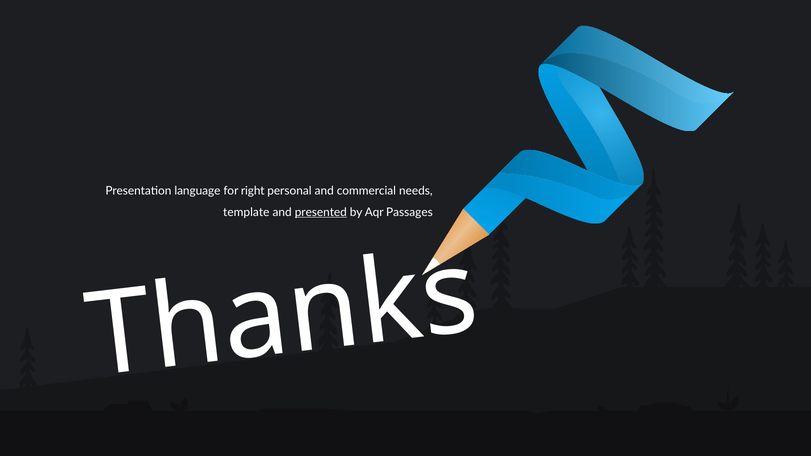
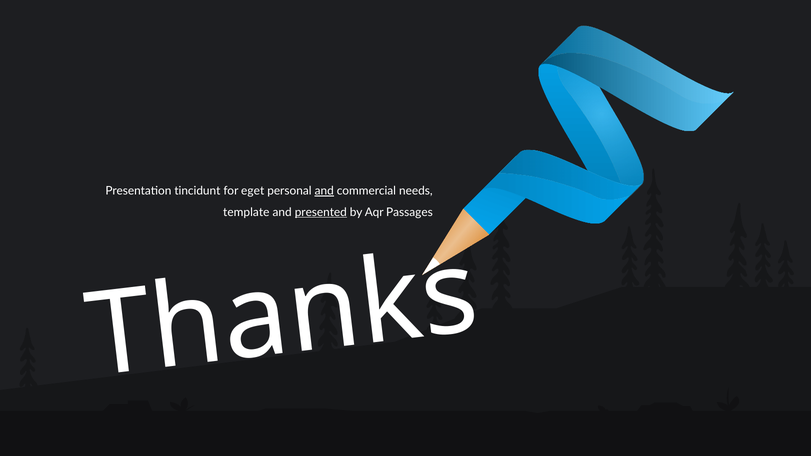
language: language -> tincidunt (197, 191)
right: right -> eget (253, 191)
and underline: none -> present (324, 191)
